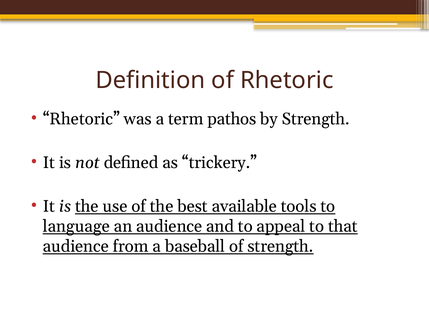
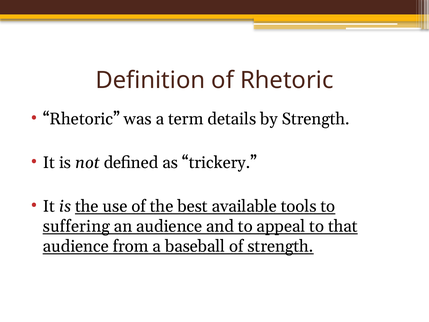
pathos: pathos -> details (232, 119)
language: language -> suffering (76, 226)
